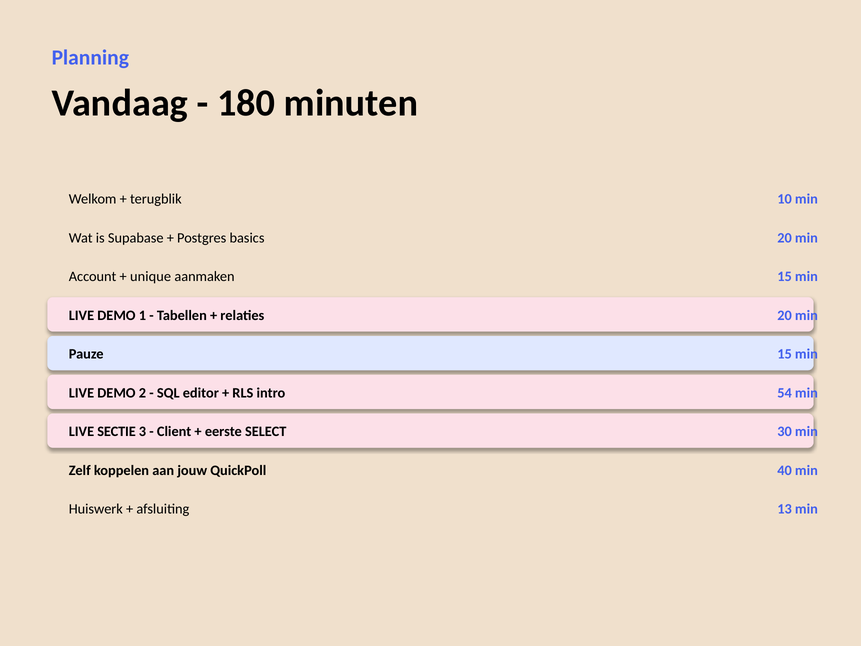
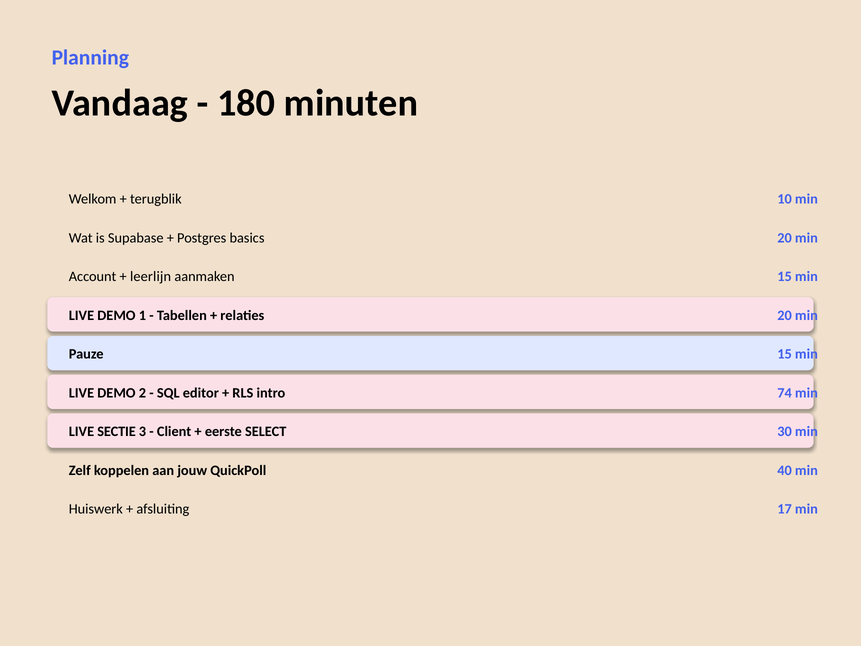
unique: unique -> leerlijn (151, 276)
54: 54 -> 74 (785, 393)
13: 13 -> 17 (785, 509)
